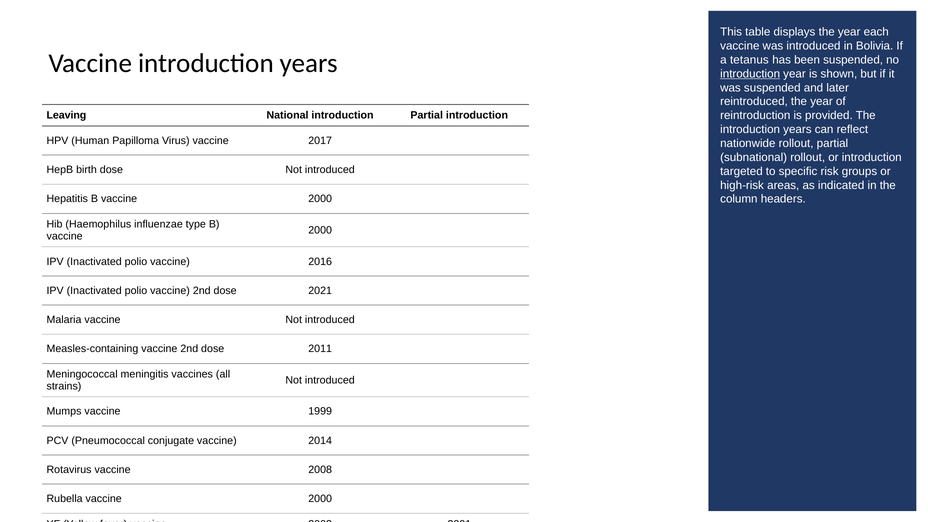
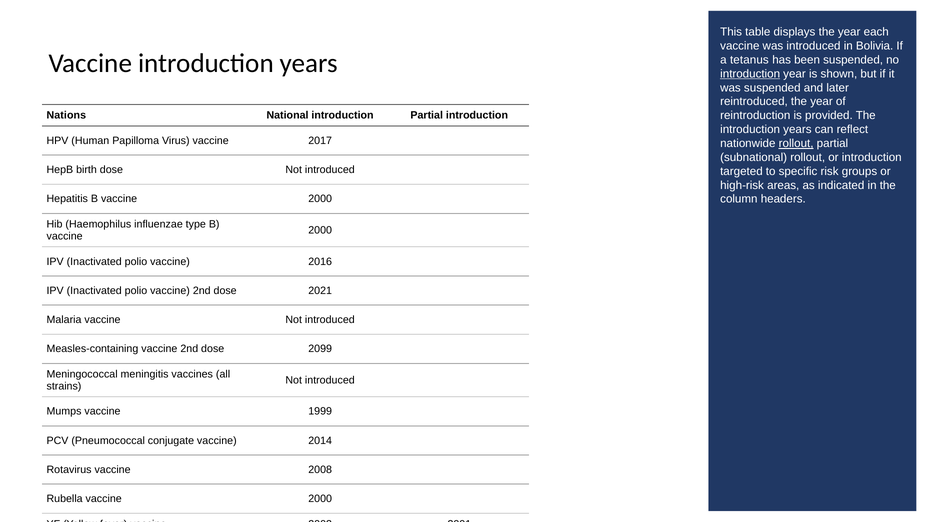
Leaving: Leaving -> Nations (66, 115)
rollout underline: none -> present (796, 143)
2011: 2011 -> 2099 (320, 349)
